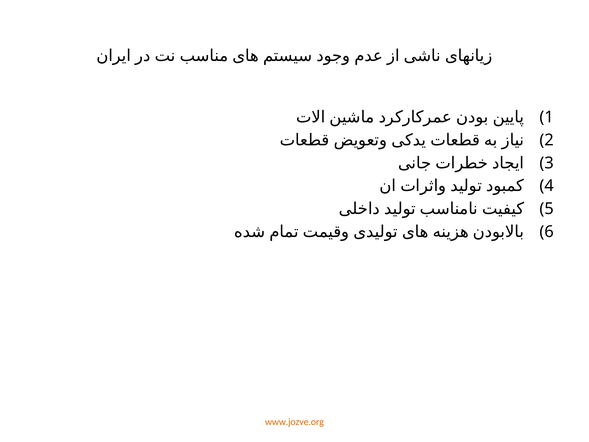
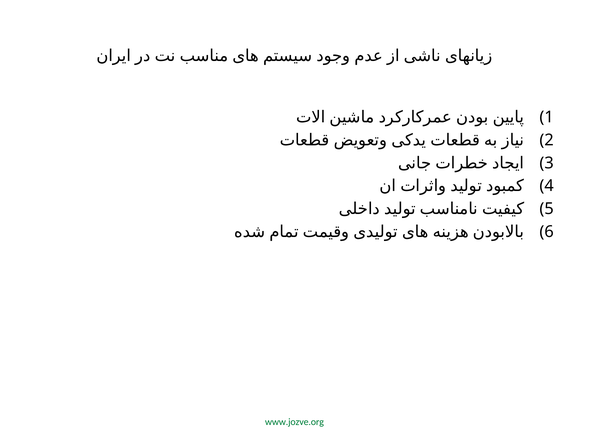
www.jozve.org colour: orange -> green (294, 422)
